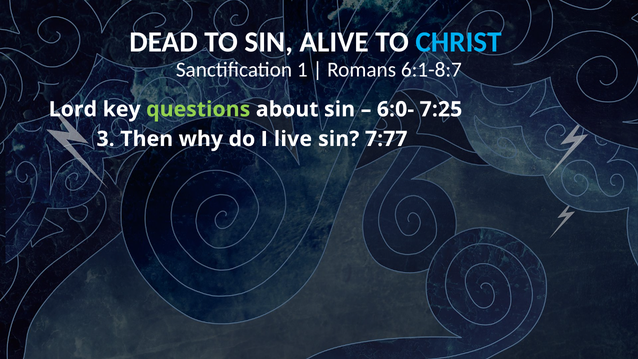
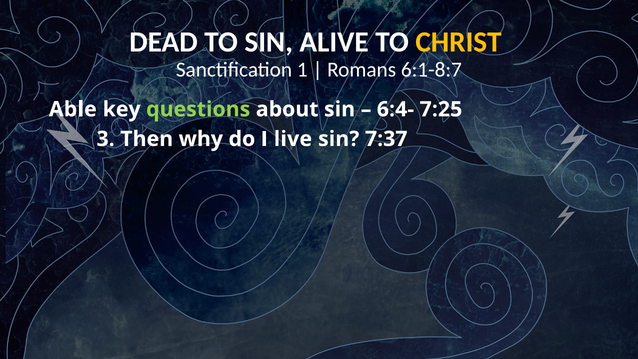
CHRIST colour: light blue -> yellow (459, 42)
Lord: Lord -> Able (73, 109)
6:0-: 6:0- -> 6:4- (395, 109)
7:77: 7:77 -> 7:37 (386, 139)
